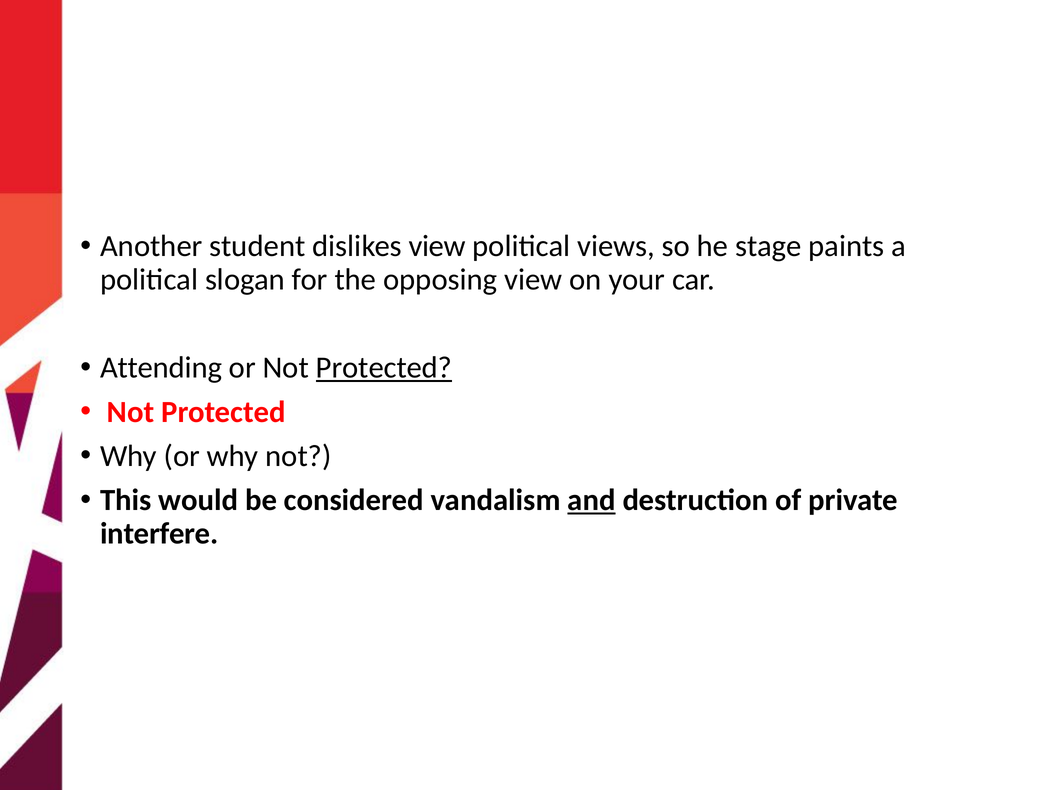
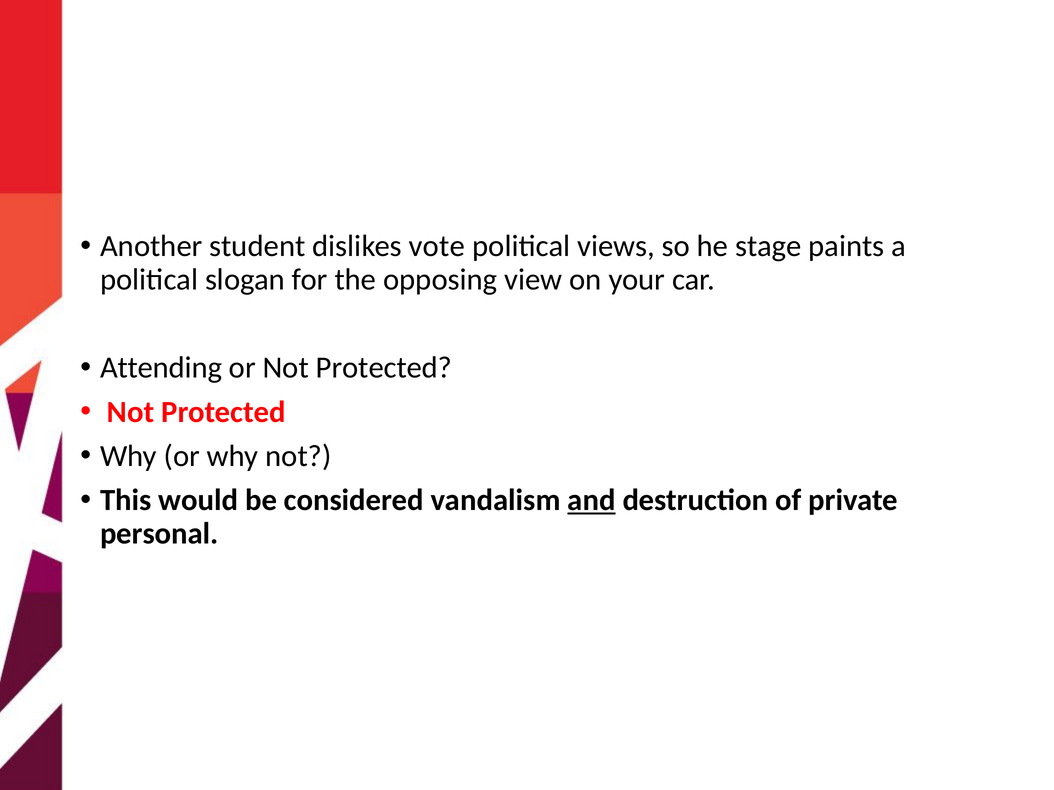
dislikes view: view -> vote (437, 246)
Protected underline: present -> none (384, 368)
interfere: interfere -> personal (159, 534)
